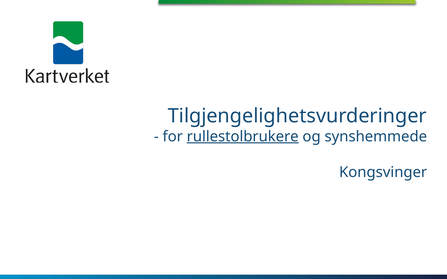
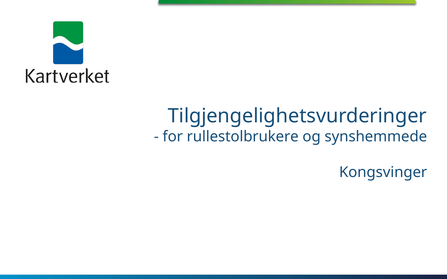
rullestolbrukere underline: present -> none (243, 137)
